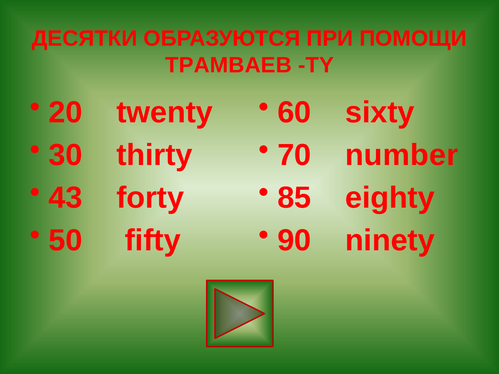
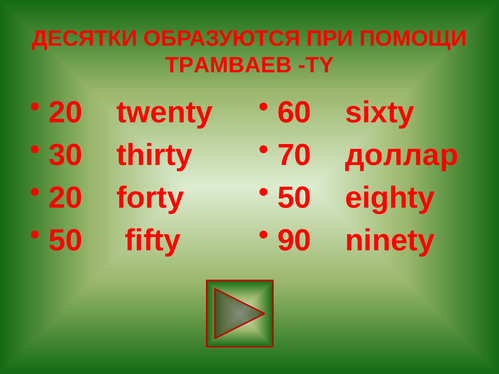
number: number -> доллар (402, 155)
43: 43 -> 20 (66, 198)
85: 85 -> 50 (294, 198)
